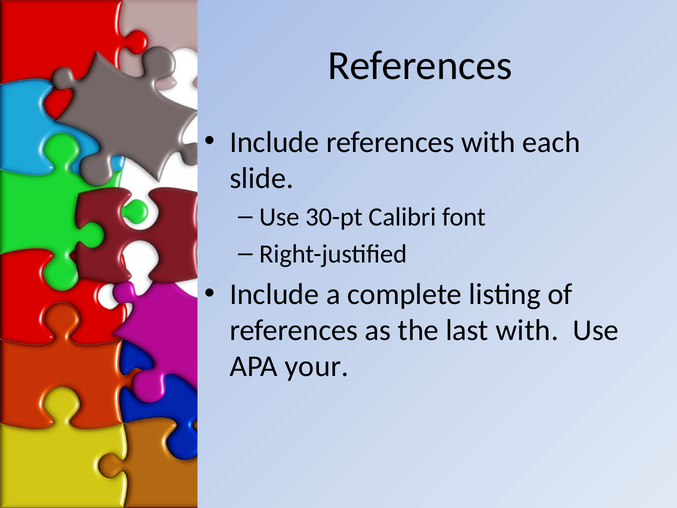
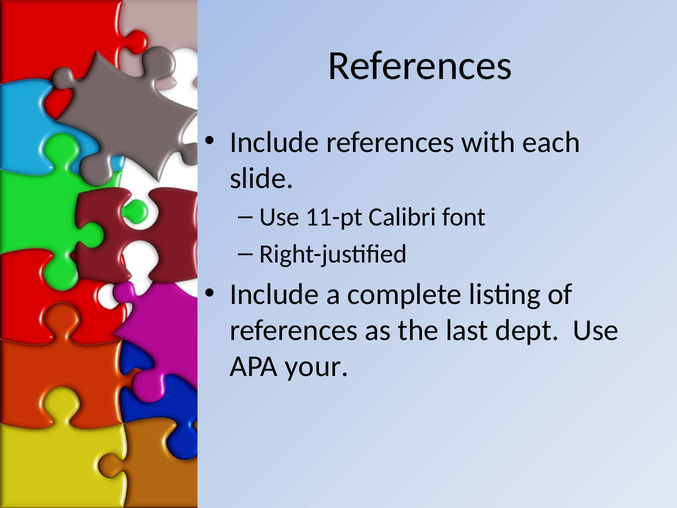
30-pt: 30-pt -> 11-pt (334, 217)
last with: with -> dept (527, 330)
